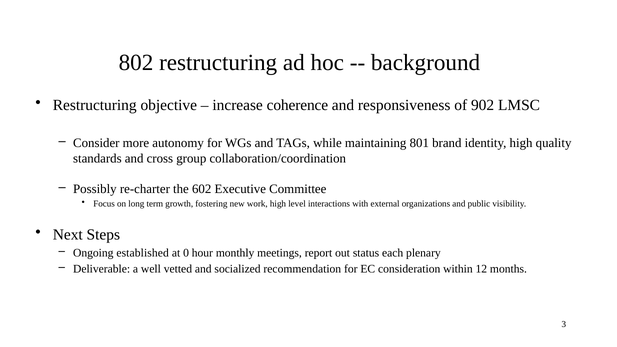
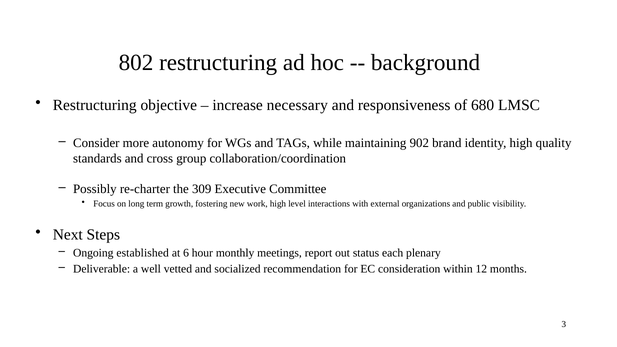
coherence: coherence -> necessary (297, 105)
902: 902 -> 680 (483, 105)
801: 801 -> 902 (419, 143)
602: 602 -> 309 (202, 189)
0: 0 -> 6 (186, 253)
